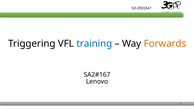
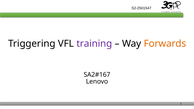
training colour: blue -> purple (94, 44)
